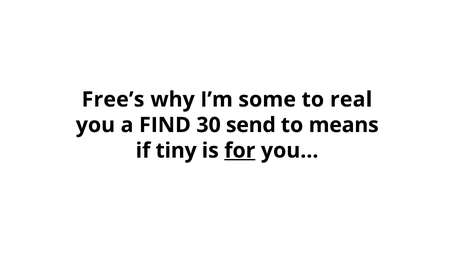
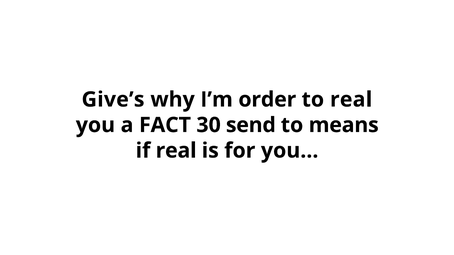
Free’s: Free’s -> Give’s (113, 100)
some: some -> order (267, 100)
FIND: FIND -> FACT (165, 125)
if tiny: tiny -> real (176, 151)
for underline: present -> none (240, 151)
